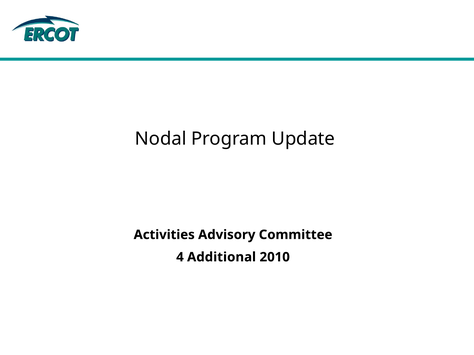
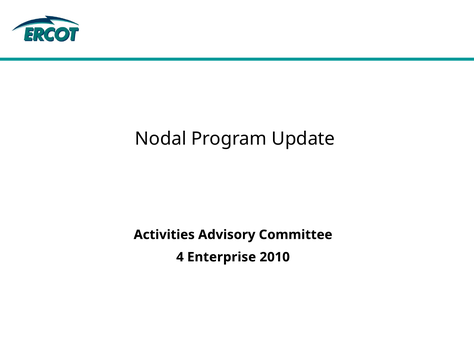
Additional: Additional -> Enterprise (222, 257)
